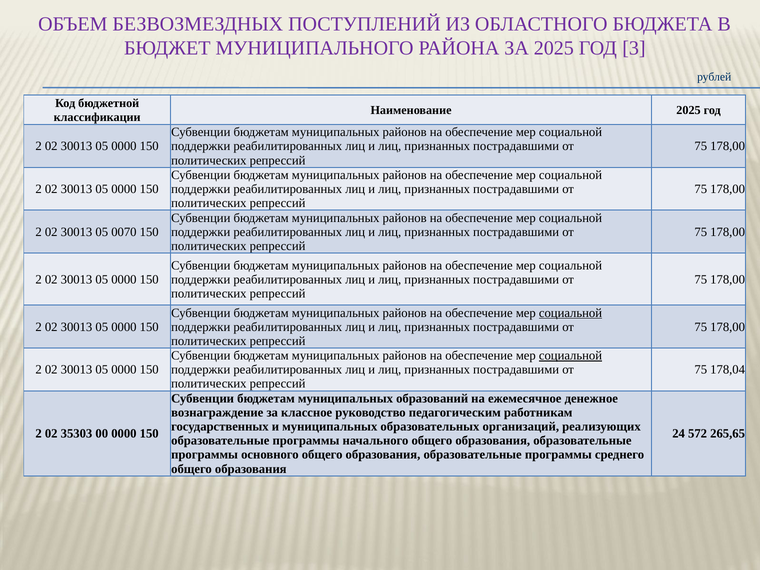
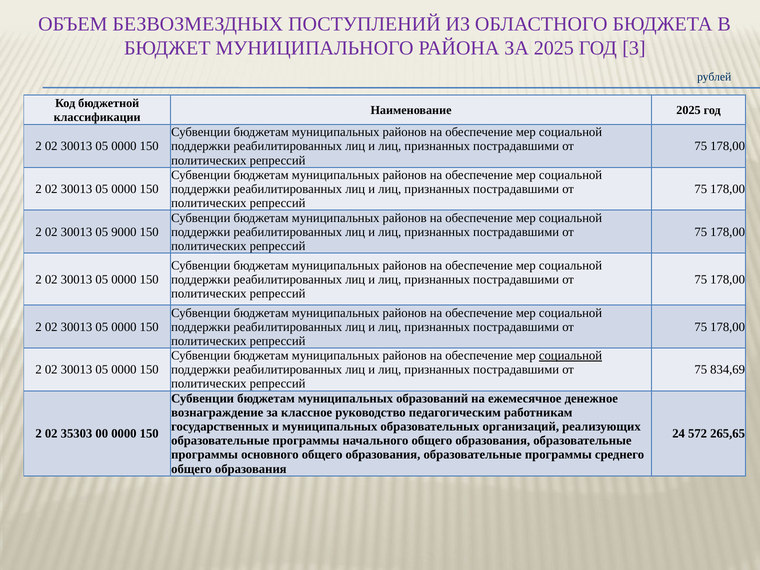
0070: 0070 -> 9000 (124, 232)
социальной underline: present -> none (570, 313)
178,04: 178,04 -> 834,69 (728, 370)
